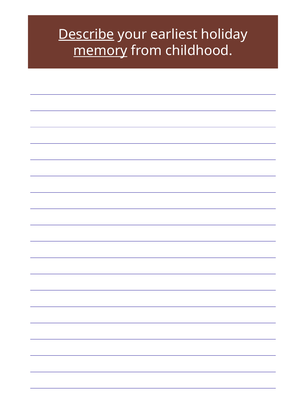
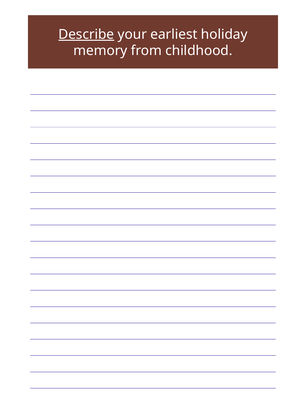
memory underline: present -> none (100, 51)
